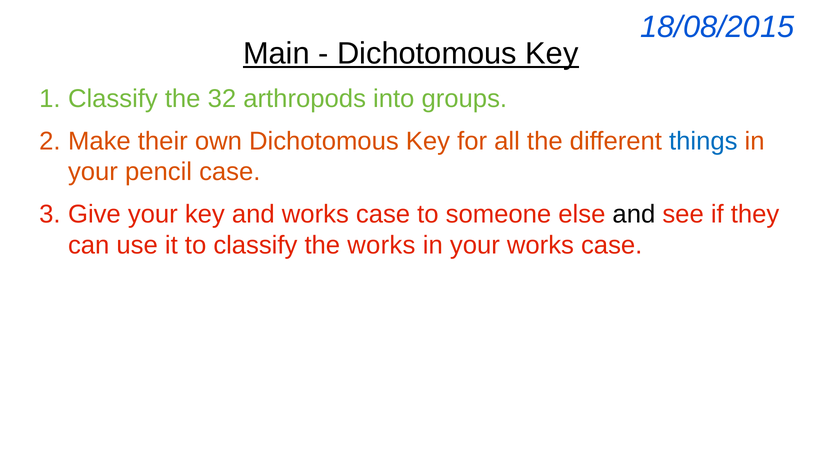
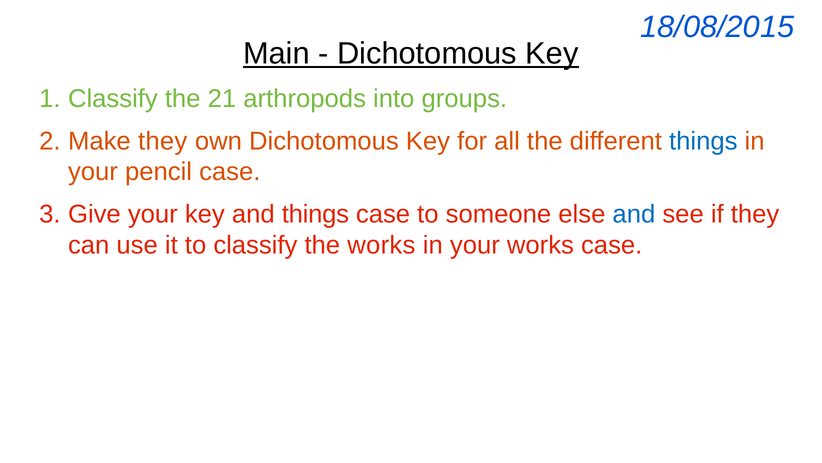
32: 32 -> 21 (222, 98)
Make their: their -> they (163, 141)
and works: works -> things (315, 214)
and colour: black -> blue (634, 214)
